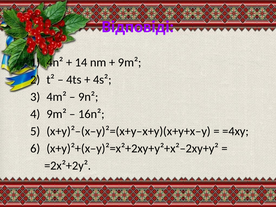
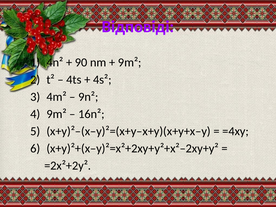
14: 14 -> 90 (81, 62)
